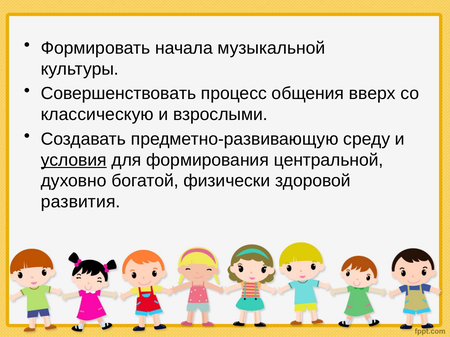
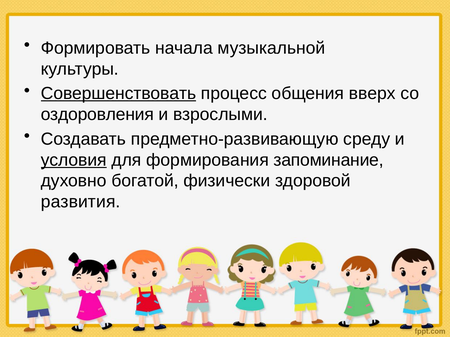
Совершенствовать underline: none -> present (119, 94)
классическую: классическую -> оздоровления (97, 115)
центральной: центральной -> запоминание (329, 160)
